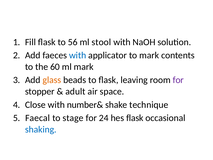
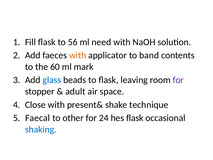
stool: stool -> need (101, 42)
with colour: blue -> orange (78, 55)
to mark: mark -> band (149, 55)
glass colour: orange -> blue (52, 80)
number&: number& -> present& (85, 105)
stage: stage -> other (73, 118)
